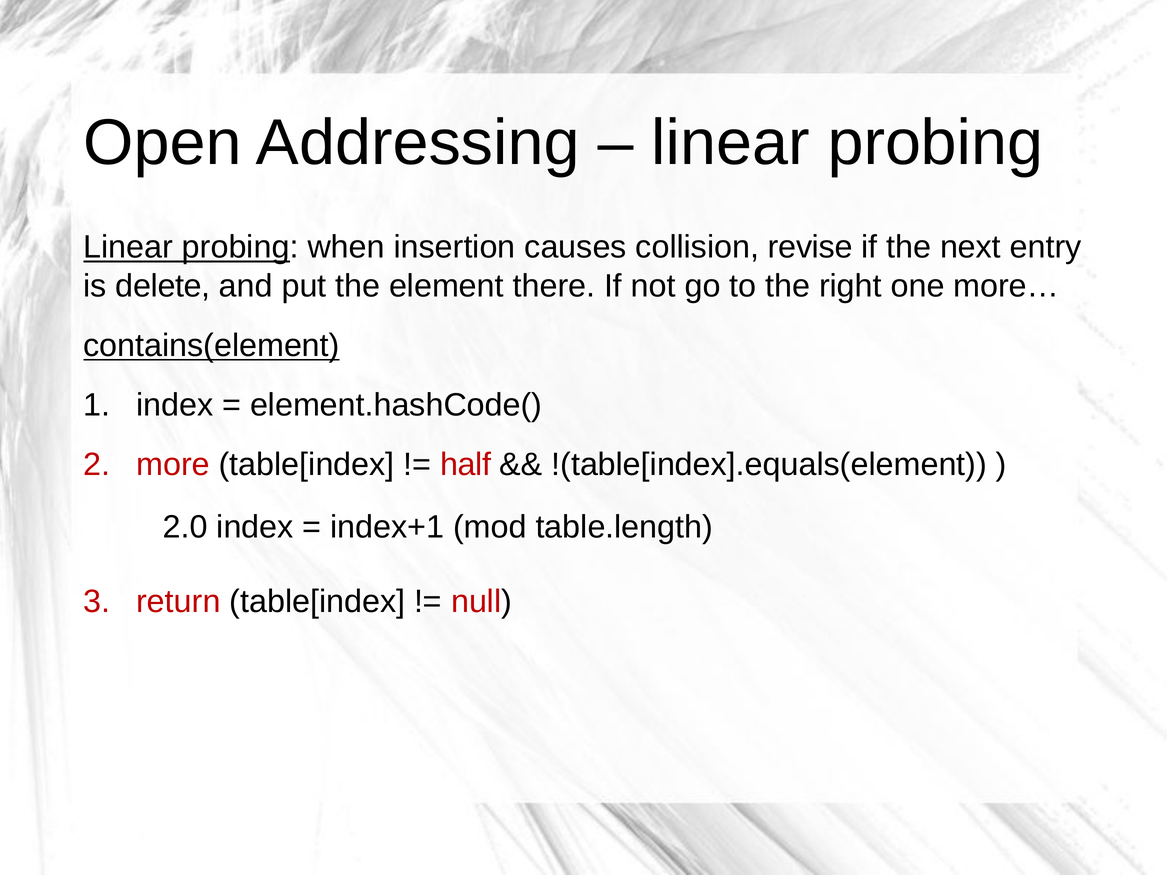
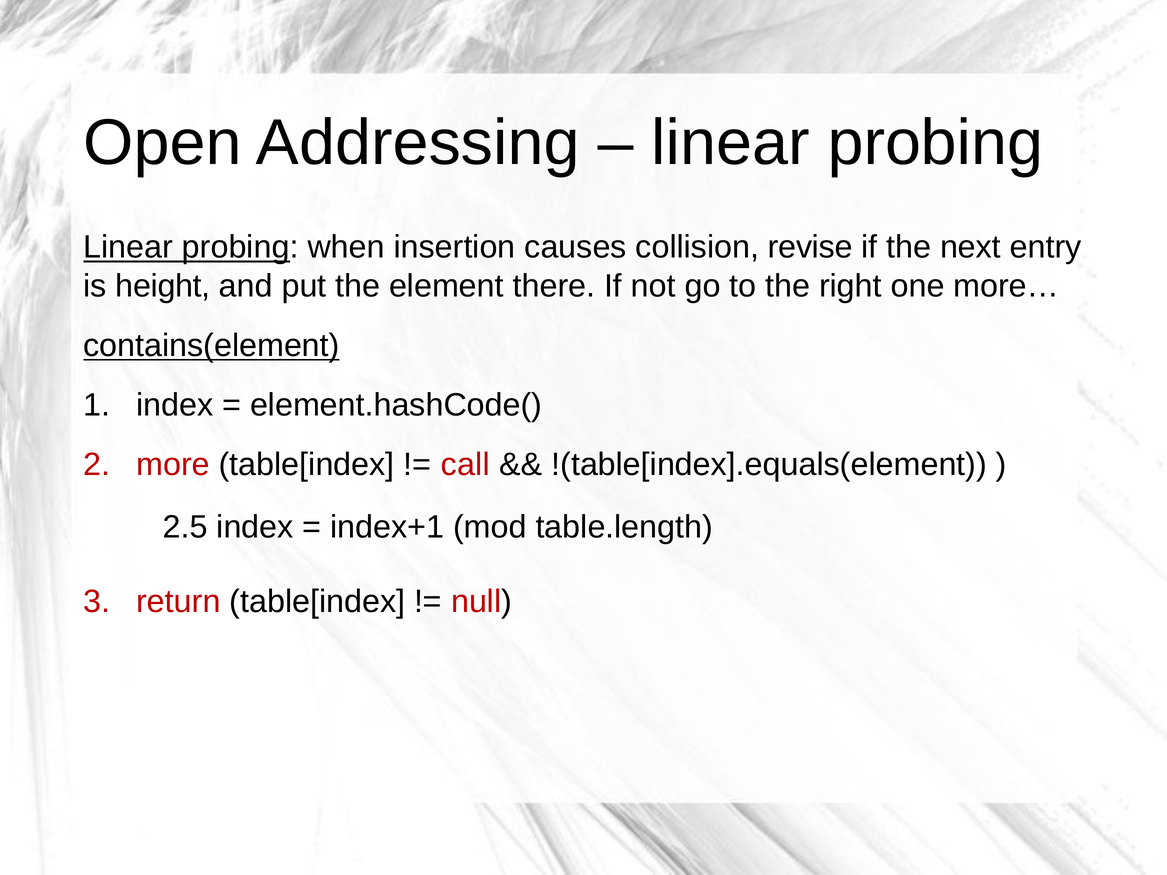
delete: delete -> height (163, 286)
half: half -> call (465, 465)
2.0: 2.0 -> 2.5 (185, 527)
